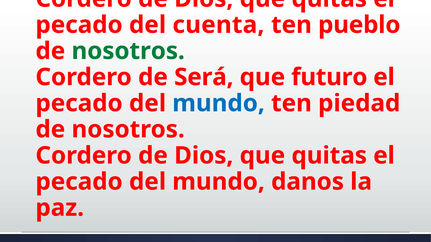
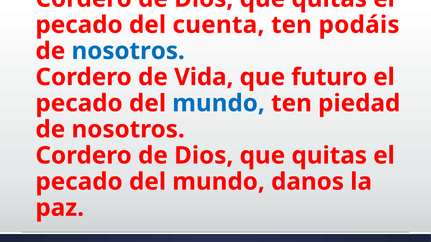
pueblo: pueblo -> podáis (359, 25)
nosotros colour: green -> blue (128, 51)
Será: Será -> Vida (204, 77)
